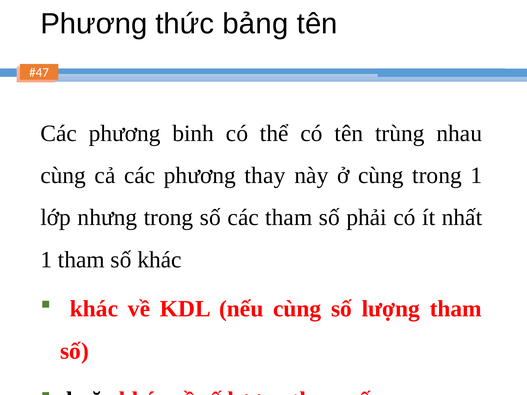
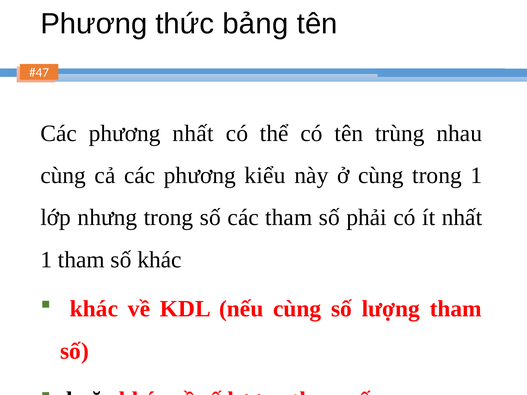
phương binh: binh -> nhất (193, 133)
thay: thay -> kiểu (265, 176)
